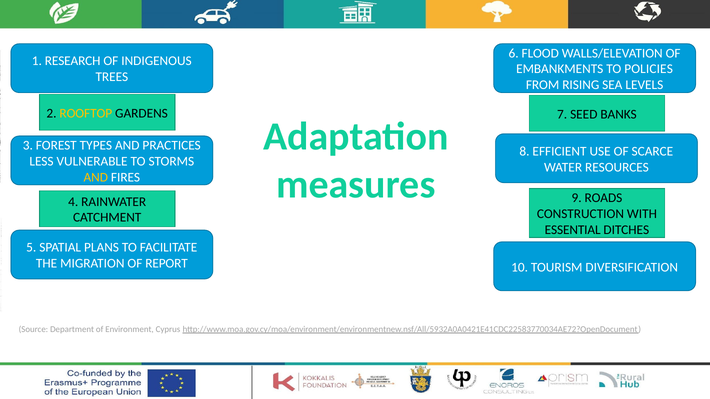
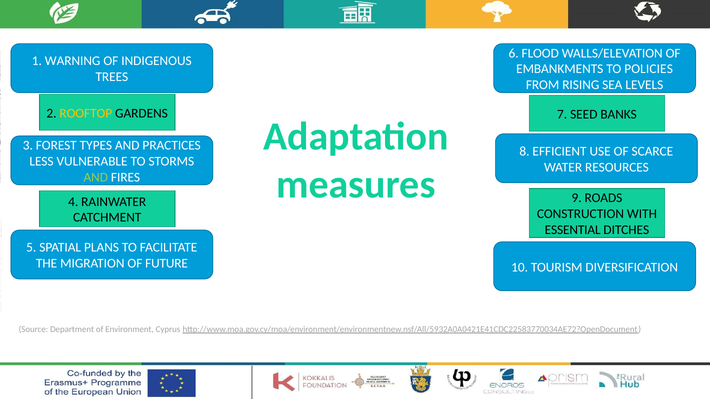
RESEARCH: RESEARCH -> WARNING (73, 61)
AND colour: yellow -> light green (96, 177)
REPORT: REPORT -> FUTURE (167, 264)
